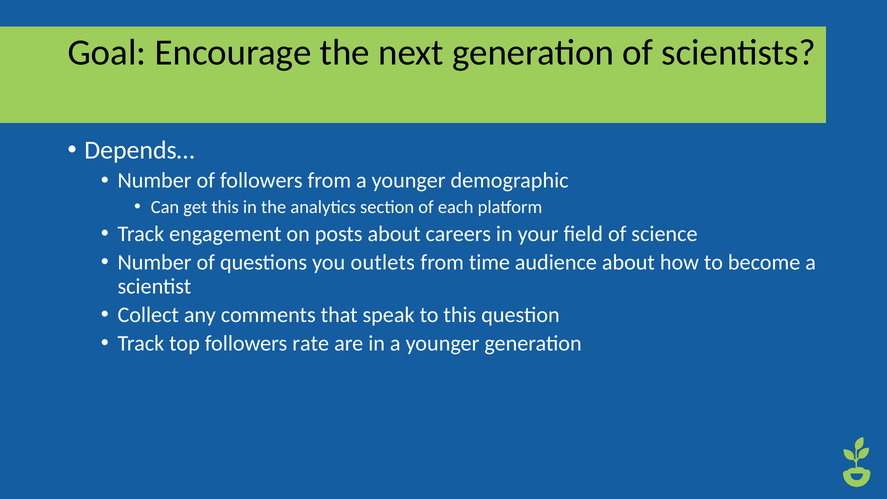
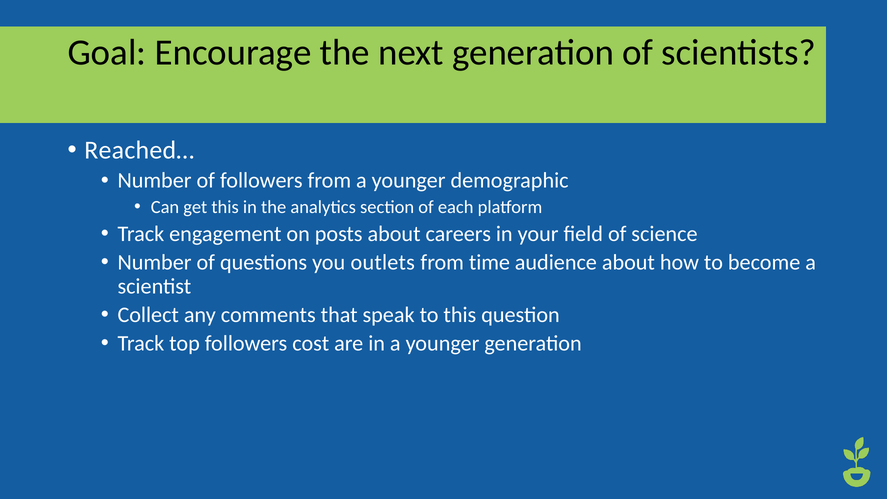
Depends…: Depends… -> Reached… (139, 150)
rate: rate -> cost (311, 343)
